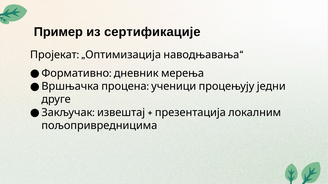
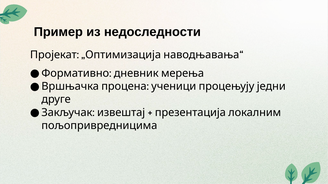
сертификације: сертификације -> недоследности (152, 32)
